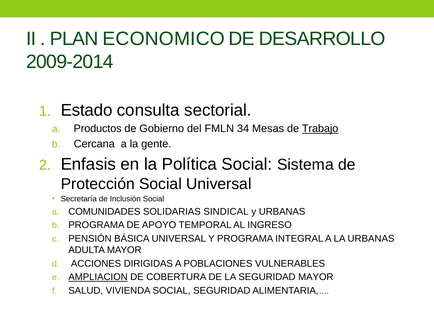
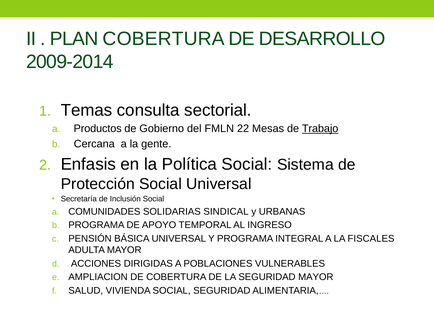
PLAN ECONOMICO: ECONOMICO -> COBERTURA (164, 39)
Estado: Estado -> Temas (87, 110)
34: 34 -> 22 (243, 129)
LA URBANAS: URBANAS -> FISCALES (371, 238)
AMPLIACION underline: present -> none (98, 277)
